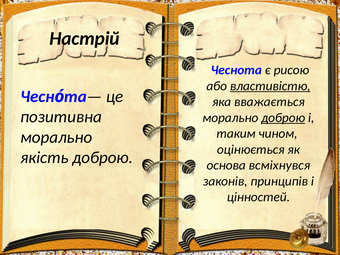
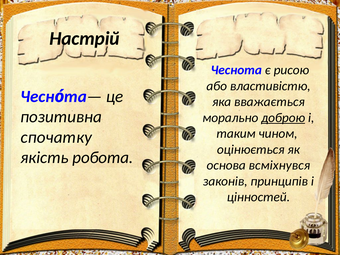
властивістю underline: present -> none (270, 86)
морально: морально -> спочатку (56, 137)
якість доброю: доброю -> робота (103, 158)
